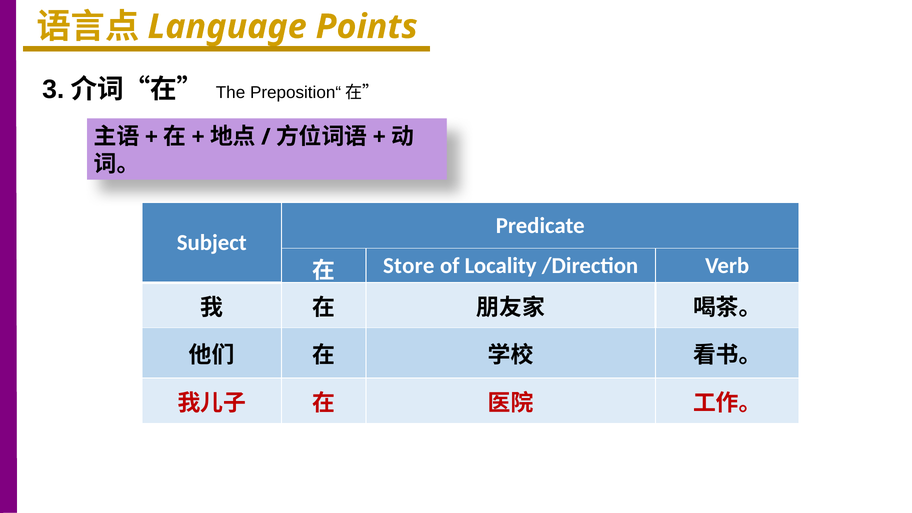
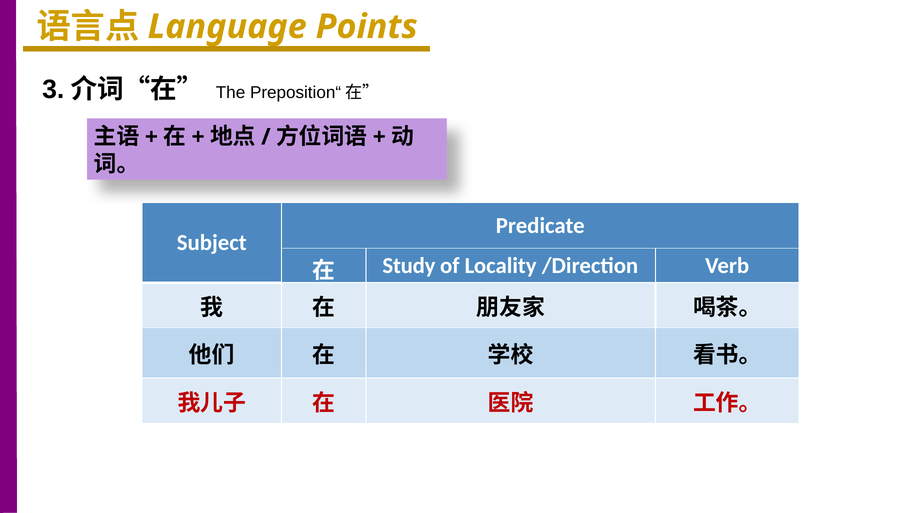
Store: Store -> Study (409, 266)
